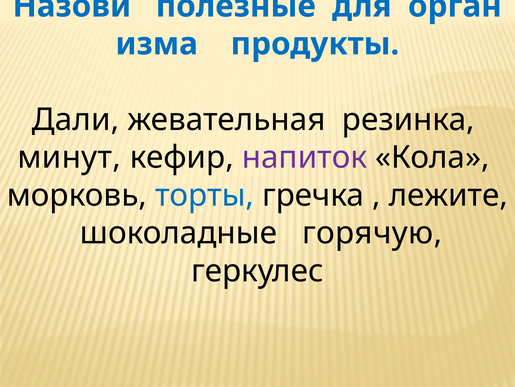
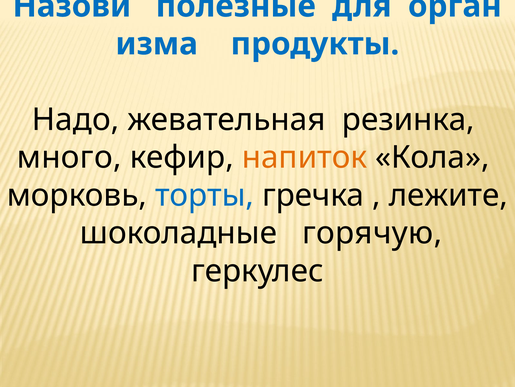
Дали: Дали -> Надо (76, 119)
минут: минут -> много (69, 157)
напиток colour: purple -> orange (305, 157)
